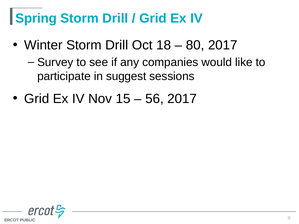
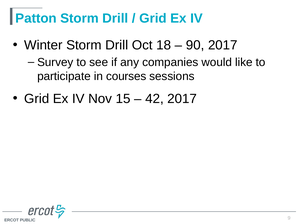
Spring: Spring -> Patton (36, 18)
80: 80 -> 90 (195, 45)
suggest: suggest -> courses (126, 76)
56: 56 -> 42 (154, 99)
